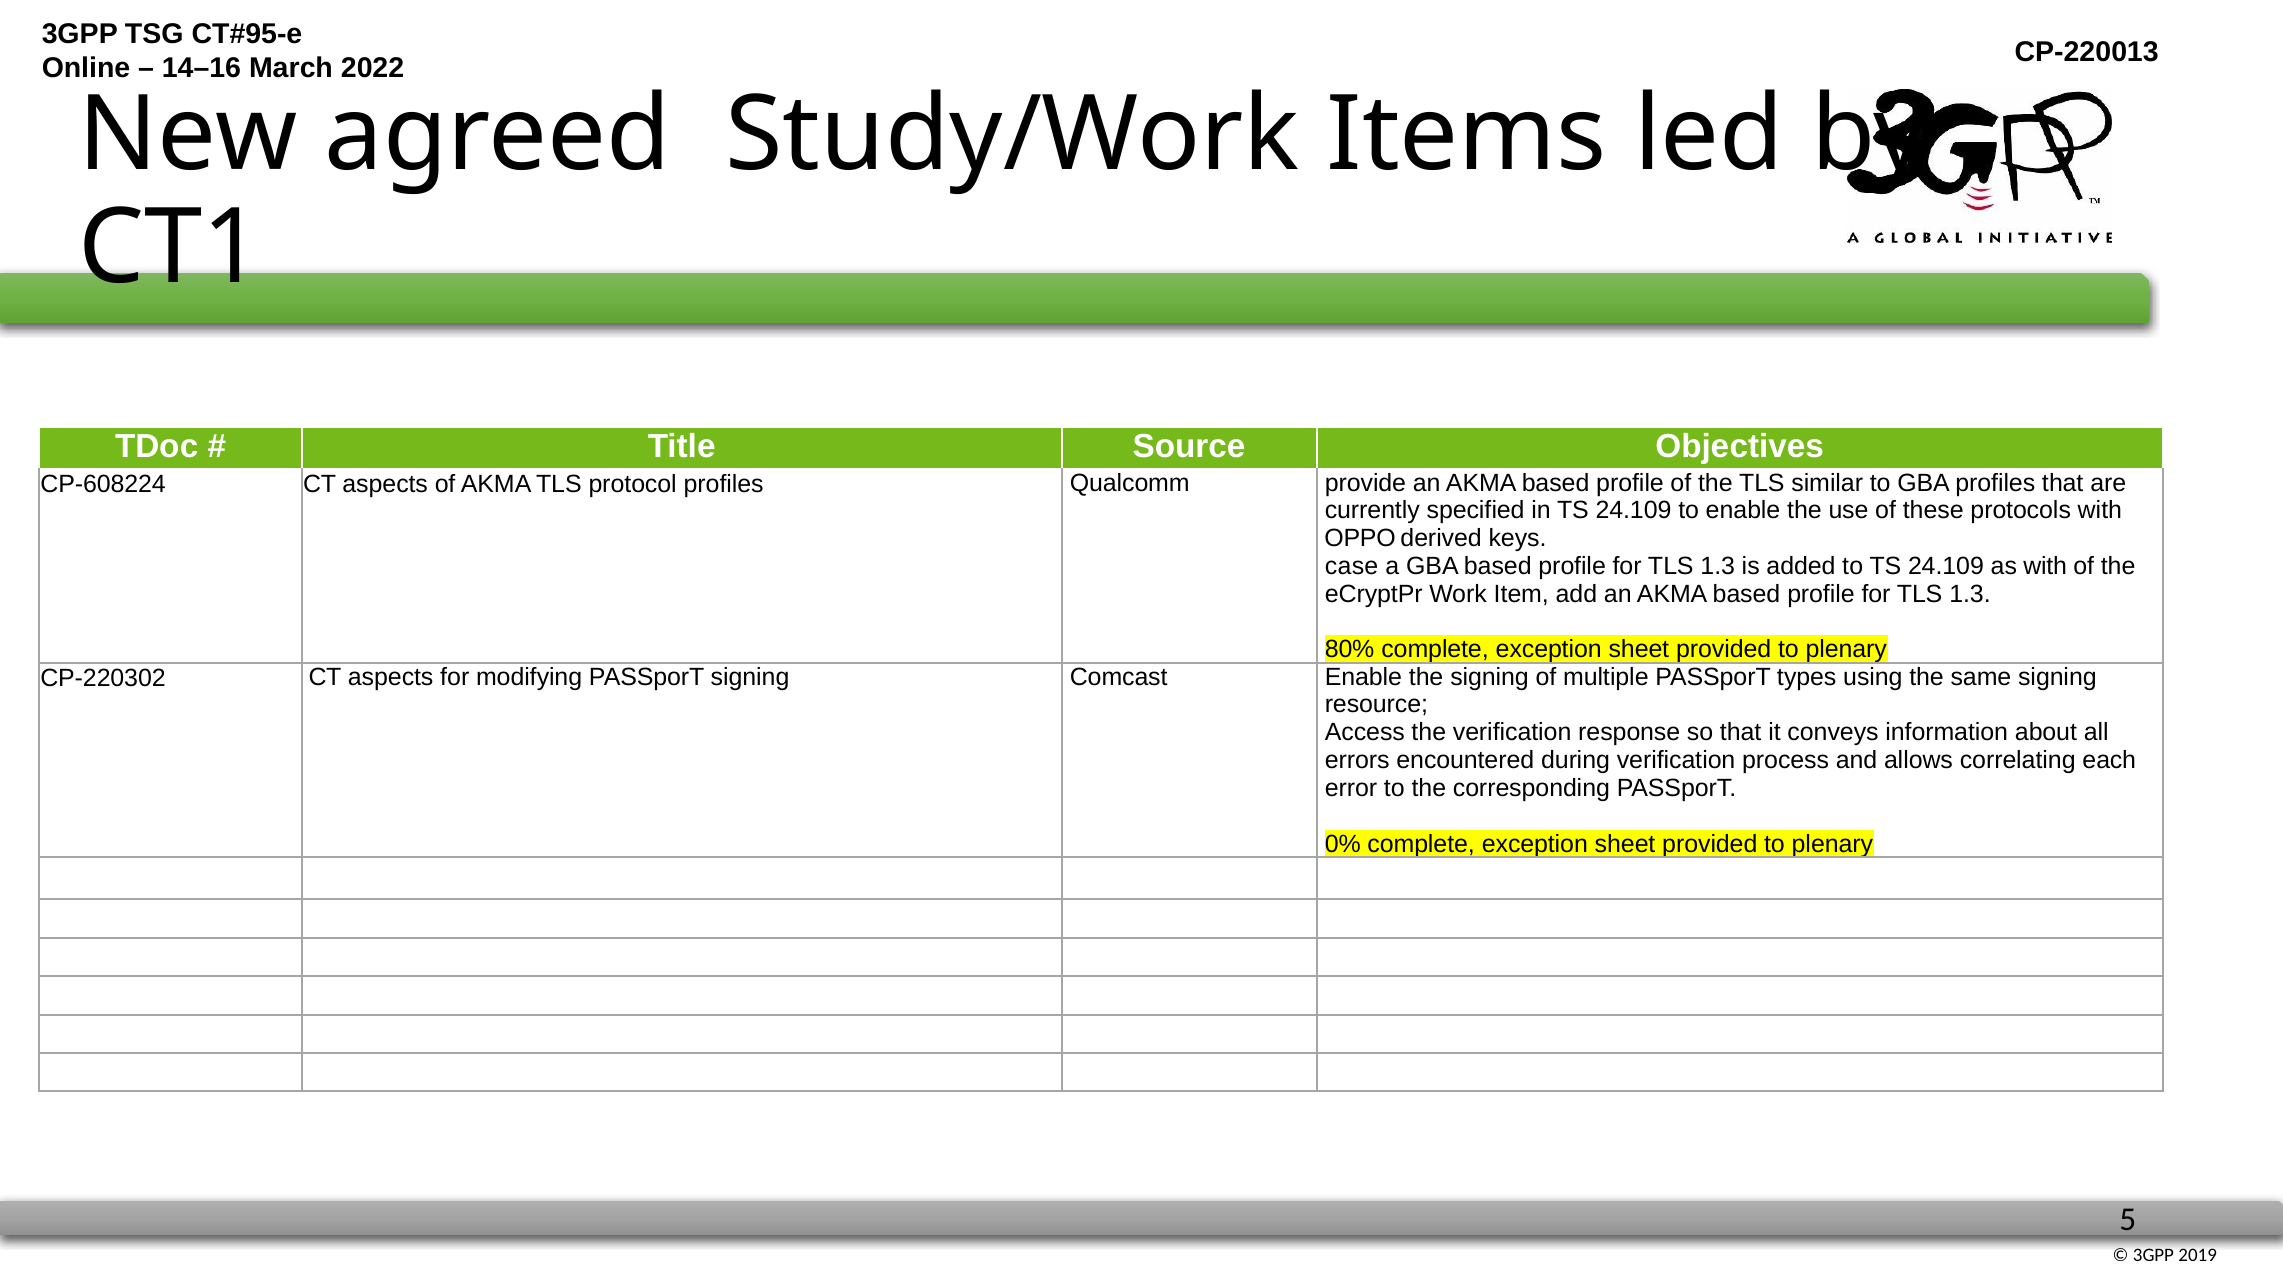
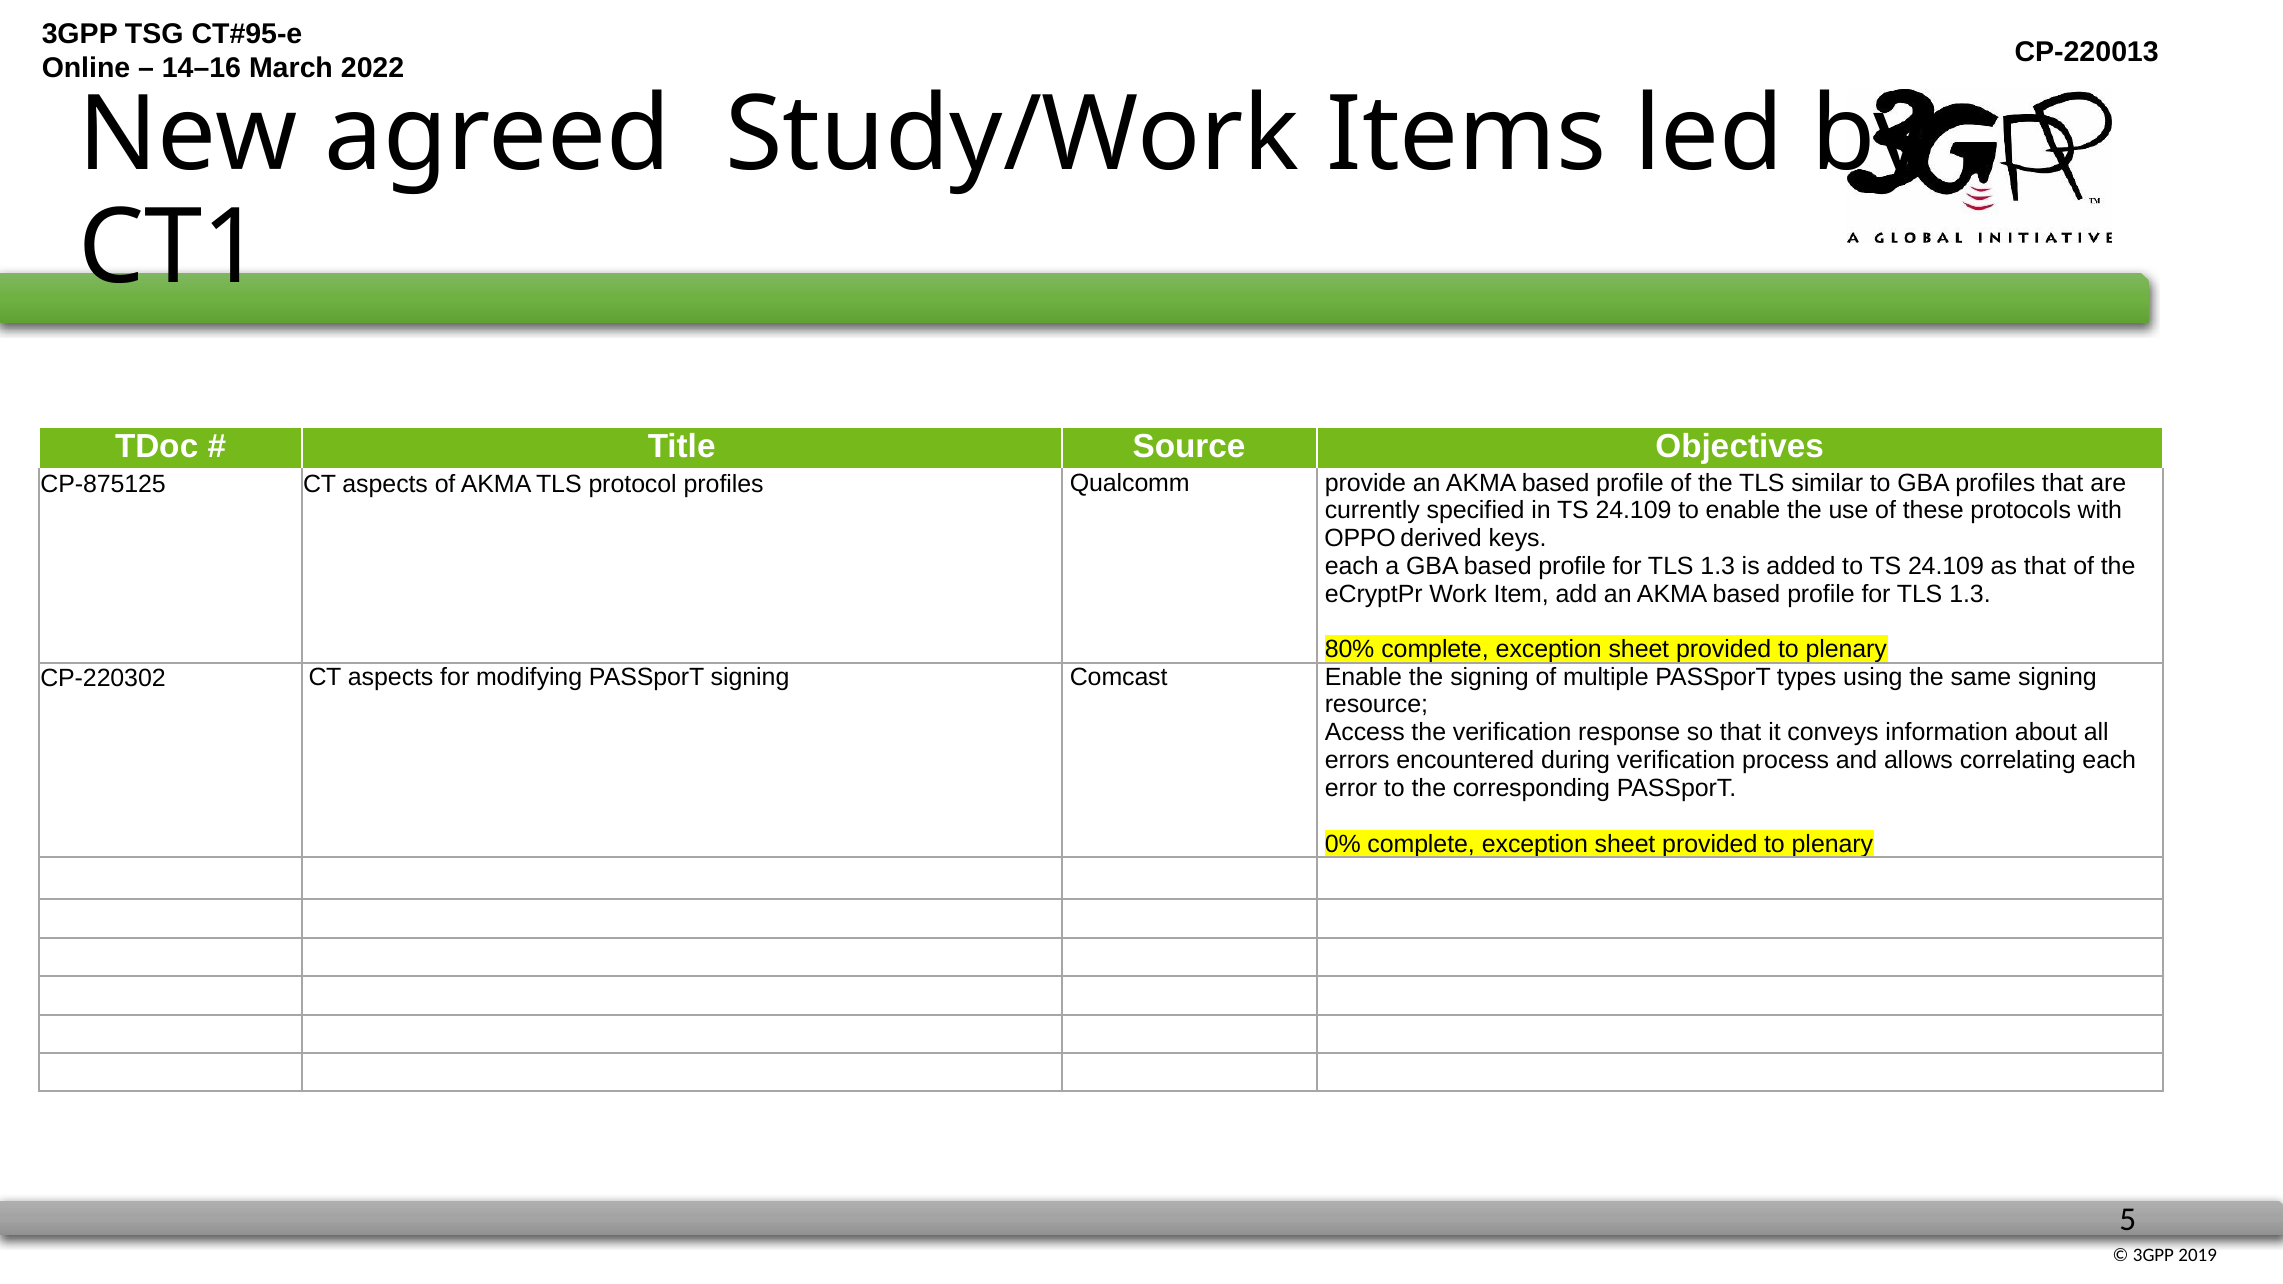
CP-608224: CP-608224 -> CP-875125 (103, 484)
case: case -> each (1352, 566)
as with: with -> that (2045, 566)
